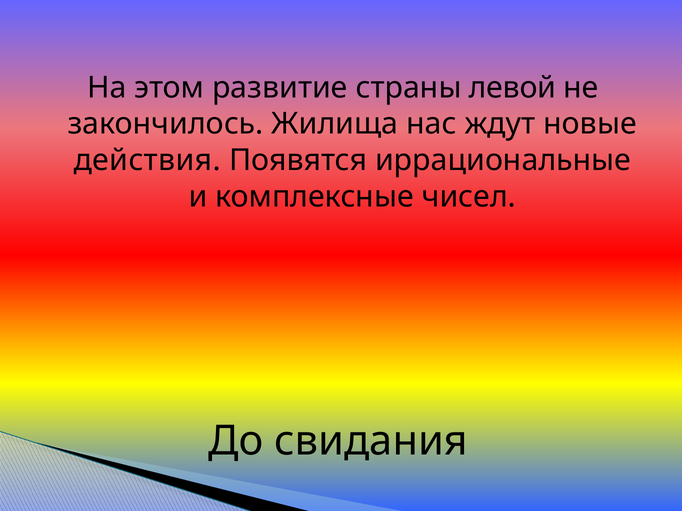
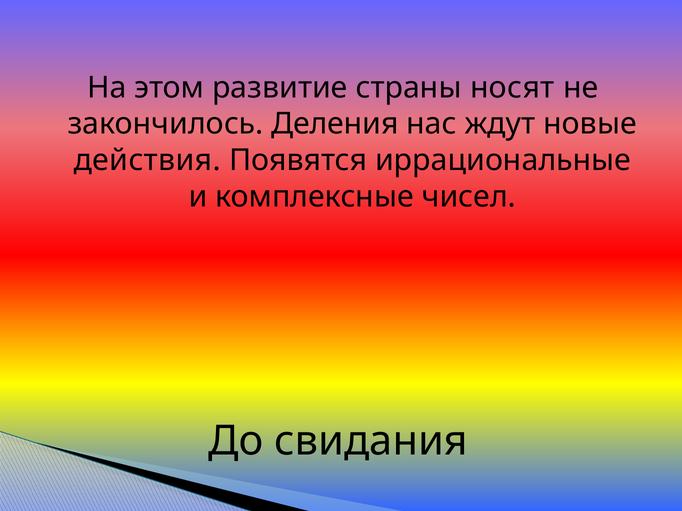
левой: левой -> носят (512, 88)
Жилища: Жилища -> Деления (335, 124)
